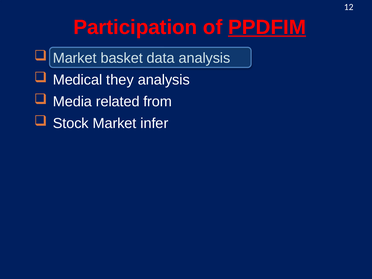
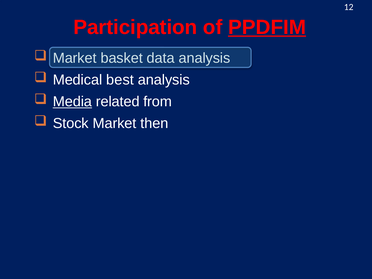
they: they -> best (120, 80)
Media underline: none -> present (72, 102)
infer: infer -> then (154, 123)
